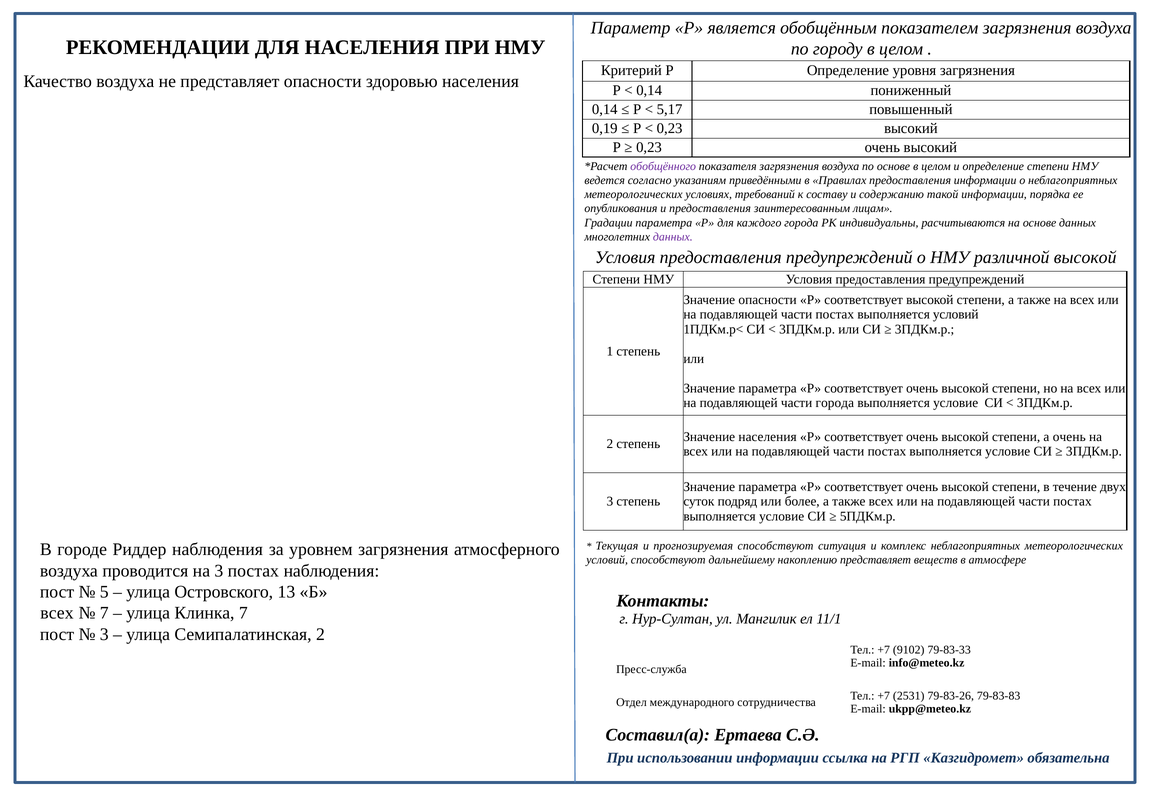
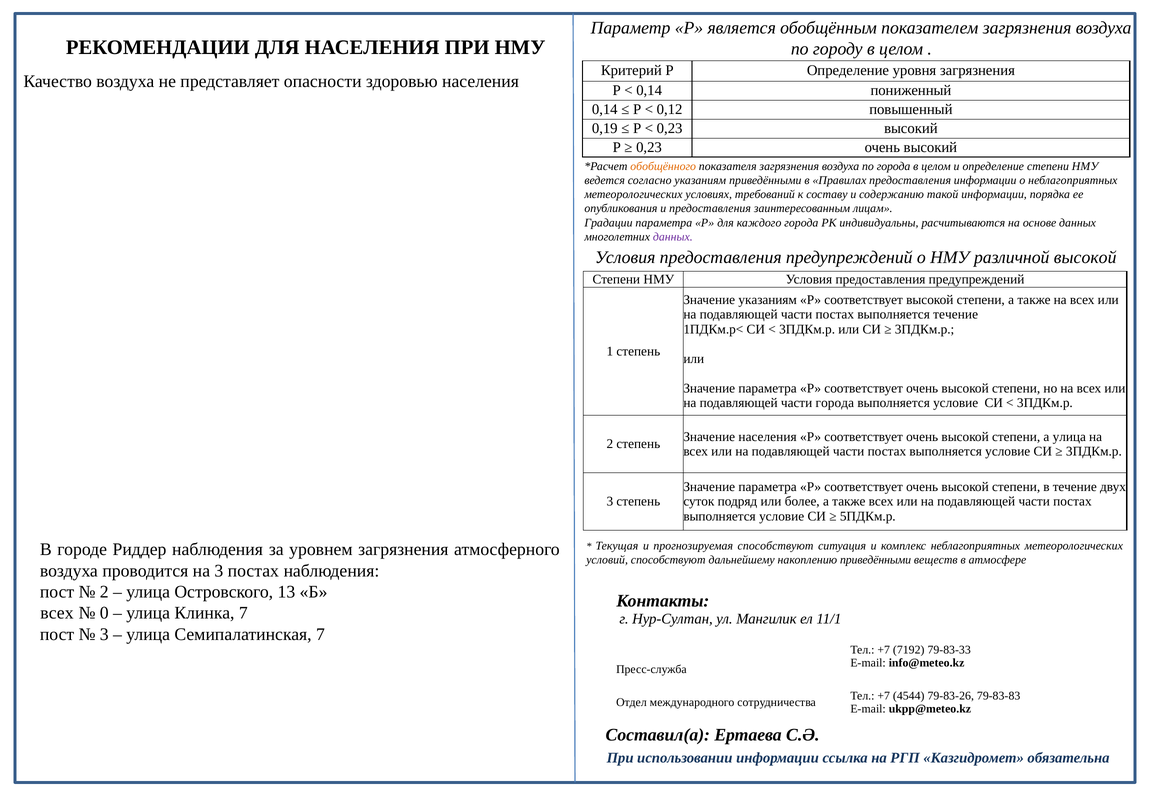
5,17: 5,17 -> 0,12 (670, 110)
обобщённого colour: purple -> orange (663, 166)
по основе: основе -> города (894, 166)
Значение опасности: опасности -> указаниям (768, 300)
выполняется условий: условий -> течение (956, 315)
а очень: очень -> улица (1069, 437)
накоплению представляет: представляет -> приведёнными (876, 560)
5: 5 -> 2 (104, 592)
7: 7 -> 0 (104, 613)
Семипалатинская 2: 2 -> 7 (320, 635)
9102: 9102 -> 7192 (909, 650)
2531: 2531 -> 4544 (909, 696)
